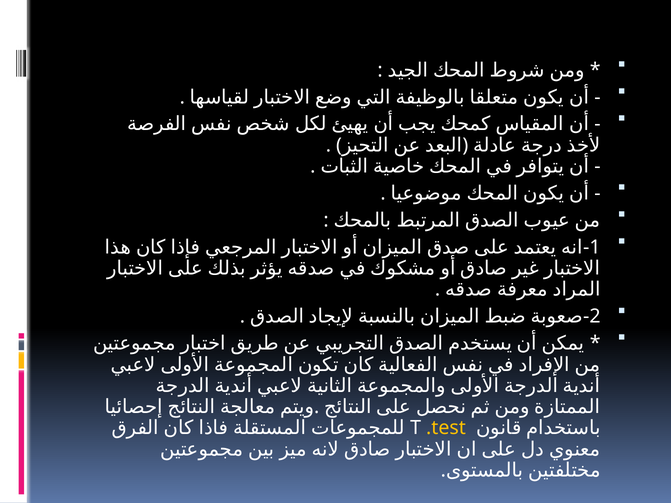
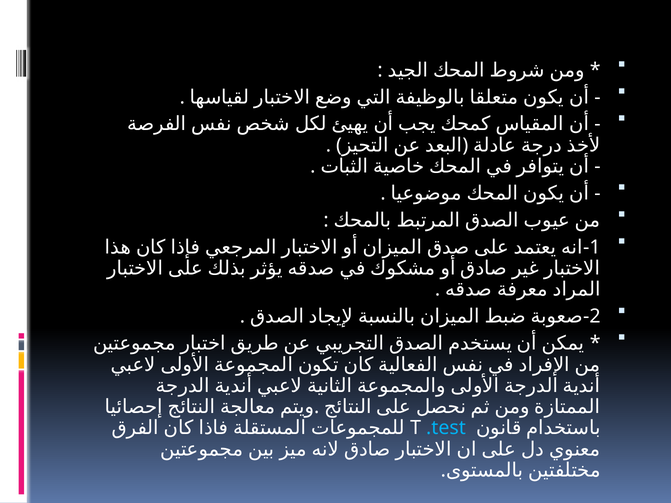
.test colour: yellow -> light blue (446, 428)
